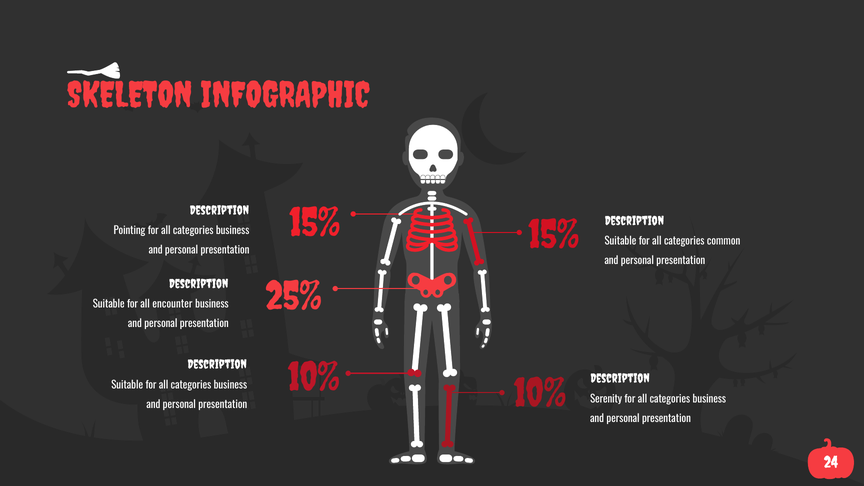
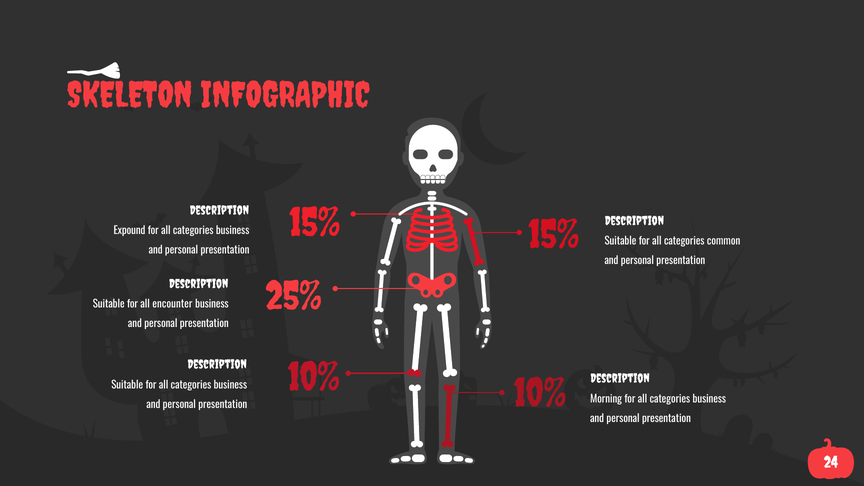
Pointing: Pointing -> Expound (129, 231)
Serenity: Serenity -> Morning (606, 399)
